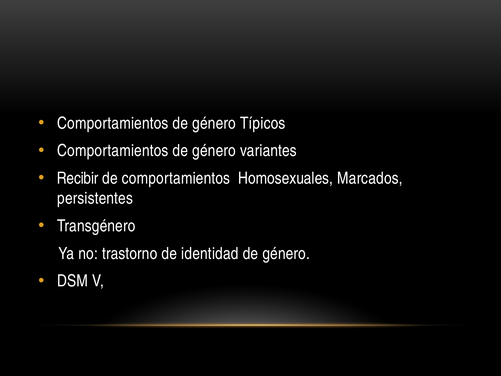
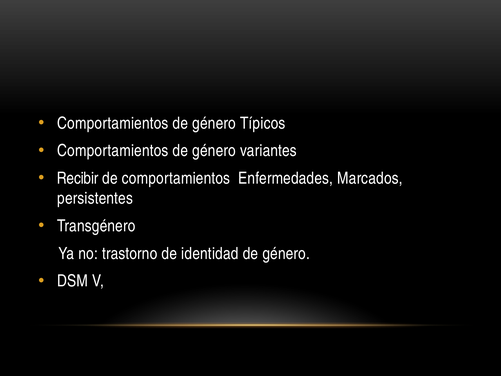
Homosexuales: Homosexuales -> Enfermedades (286, 178)
